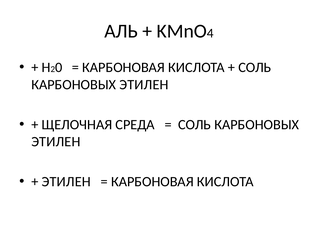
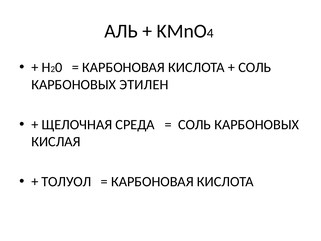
ЭТИЛЕН: ЭТИЛЕН -> КИСЛАЯ (56, 142)
ЭТИЛЕН: ЭТИЛЕН -> ТОЛУОЛ (66, 182)
